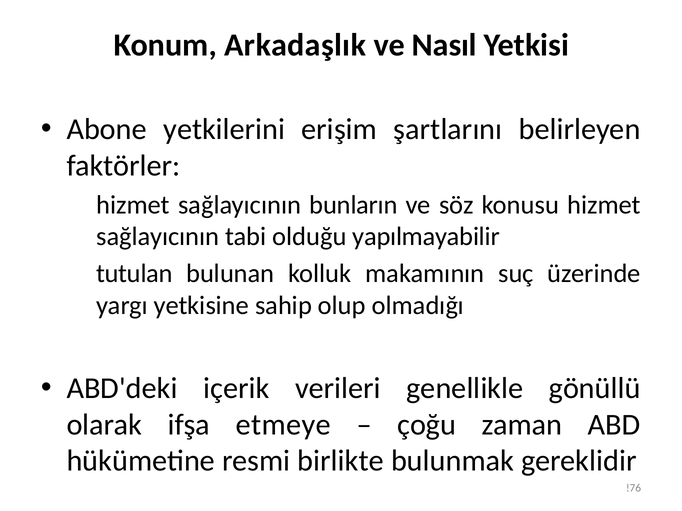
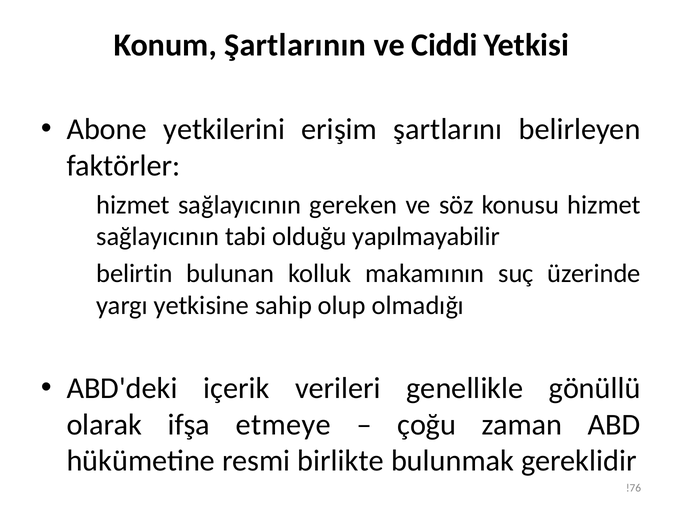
Arkadaşlık: Arkadaşlık -> Şartlarının (295, 45)
Nasıl: Nasıl -> Ciddi (444, 45)
bunların: bunların -> gereken (353, 205)
tutulan: tutulan -> belirtin (134, 274)
